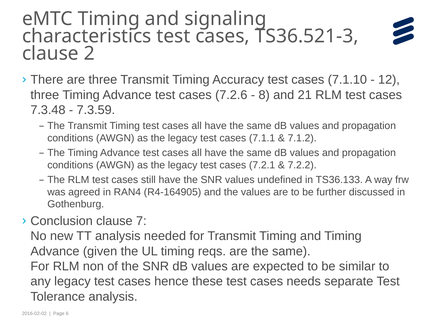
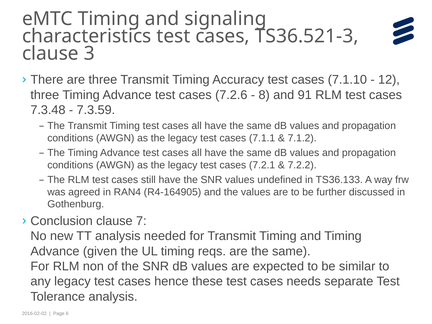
2: 2 -> 3 (89, 53)
21: 21 -> 91 (305, 95)
